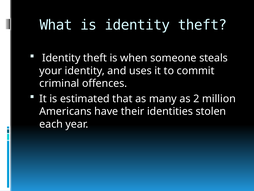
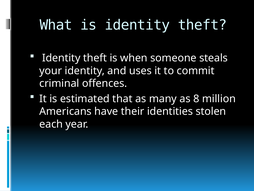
2: 2 -> 8 (196, 98)
